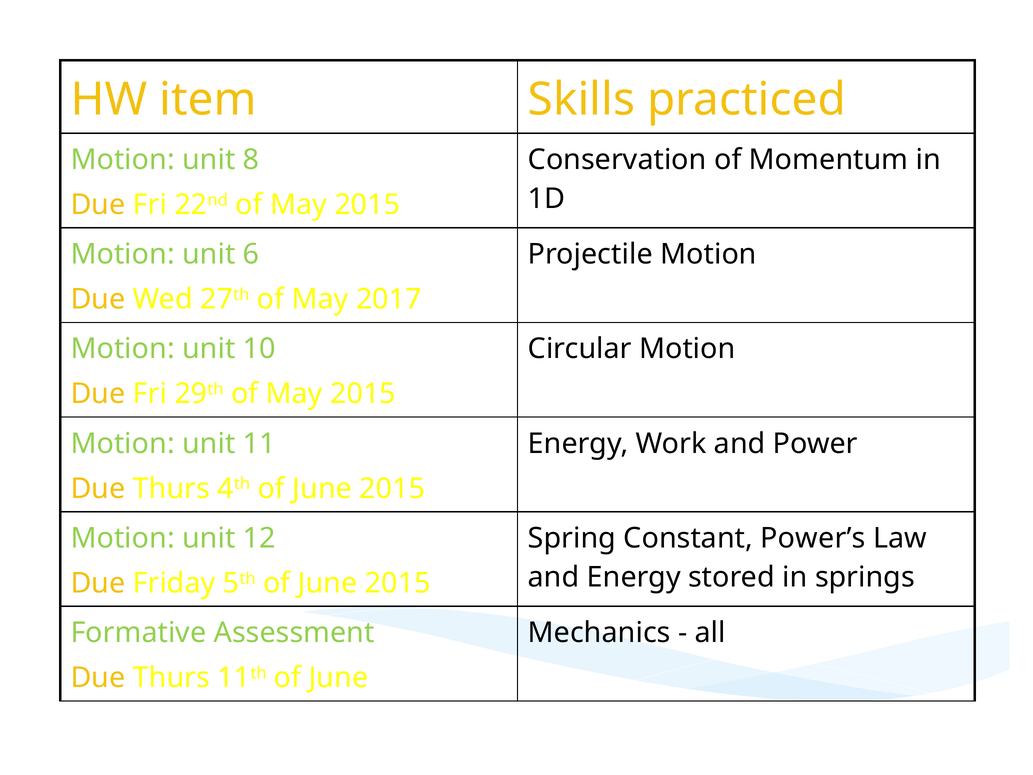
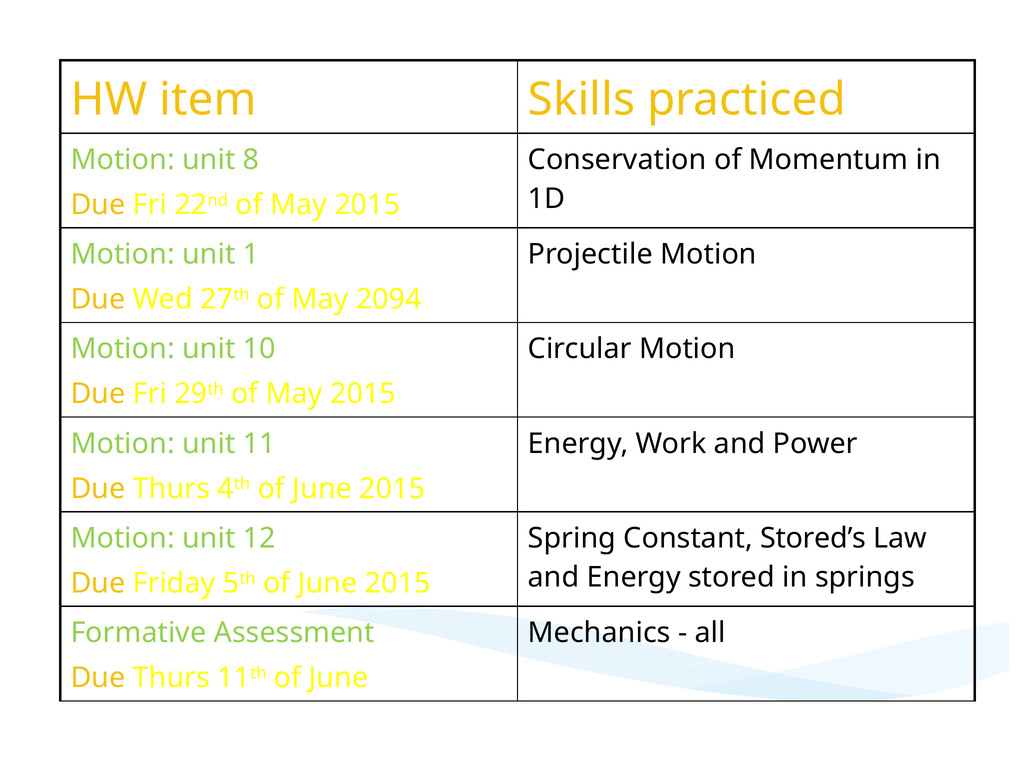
6: 6 -> 1 (251, 254)
2017: 2017 -> 2094 (389, 299)
Power’s: Power’s -> Stored’s (813, 538)
